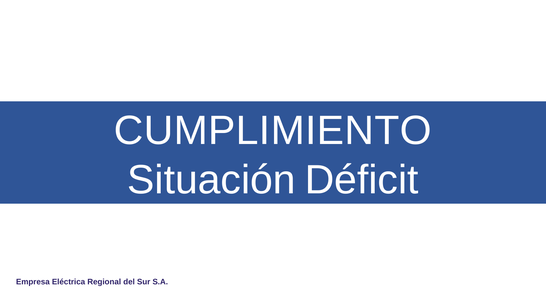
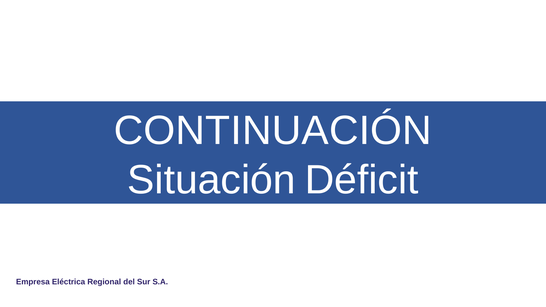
CUMPLIMIENTO: CUMPLIMIENTO -> CONTINUACIÓN (273, 131)
